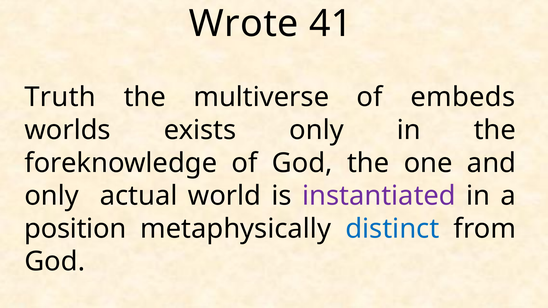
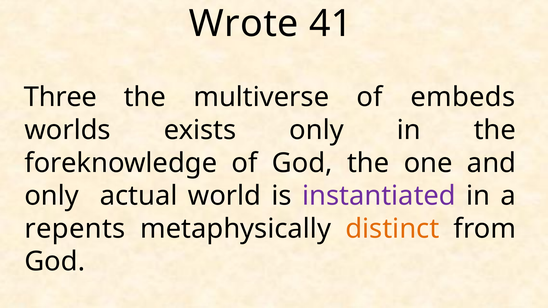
Truth: Truth -> Three (60, 97)
position: position -> repents (75, 229)
distinct colour: blue -> orange (392, 229)
